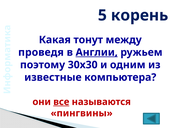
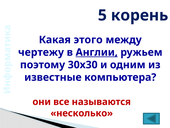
тонут: тонут -> этого (88, 40)
проведя: проведя -> чертежу (41, 52)
все underline: present -> none (61, 101)
пингвины: пингвины -> несколько (82, 113)
